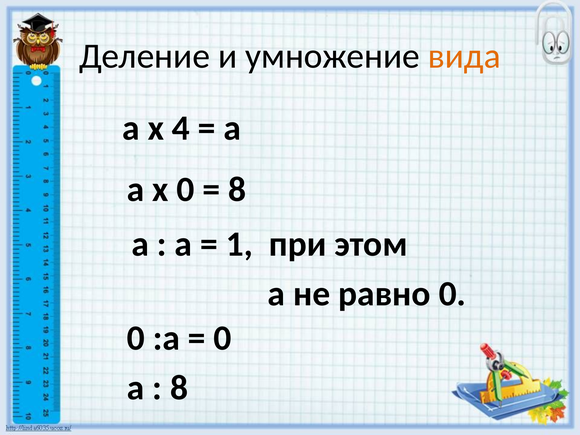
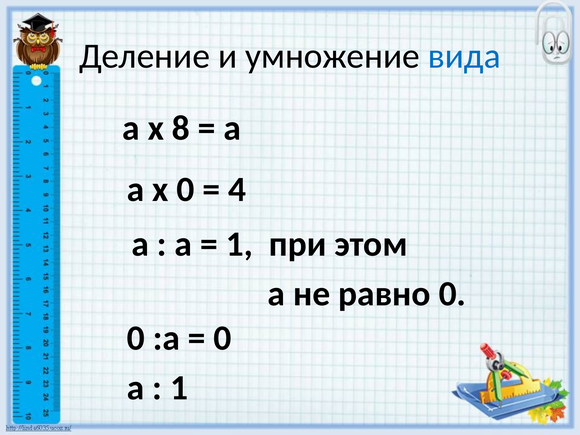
вида colour: orange -> blue (464, 56)
4: 4 -> 8 (181, 128)
8: 8 -> 4 (237, 189)
8: 8 -> 1 (179, 388)
